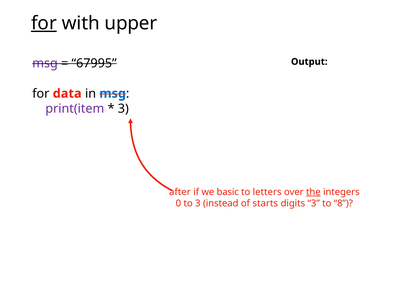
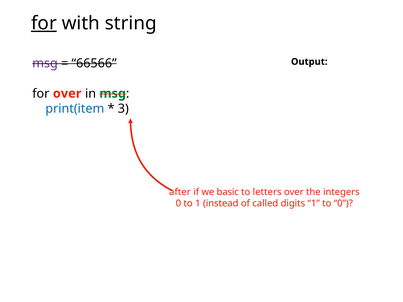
upper: upper -> string (131, 23)
67995: 67995 -> 66566 (94, 63)
for data: data -> over (67, 94)
msg colour: blue -> green (113, 94)
print(item colour: purple -> blue (75, 109)
the underline: present -> none (313, 192)
to 3: 3 -> 1 (198, 203)
starts: starts -> called (265, 203)
digits 3: 3 -> 1 (314, 203)
to 8: 8 -> 0 (343, 203)
